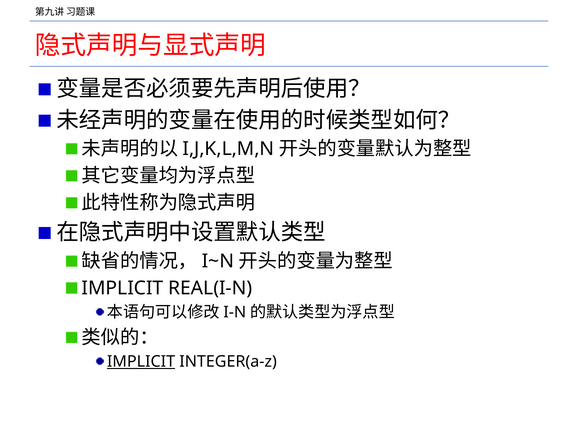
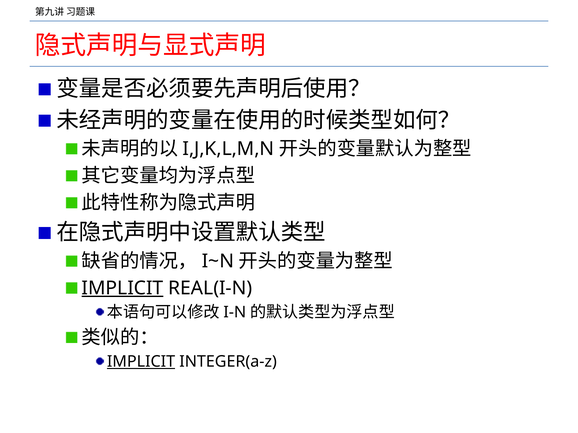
IMPLICIT underline: none -> present (122, 288)
